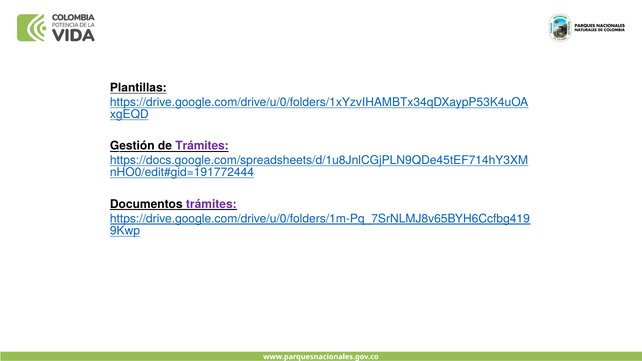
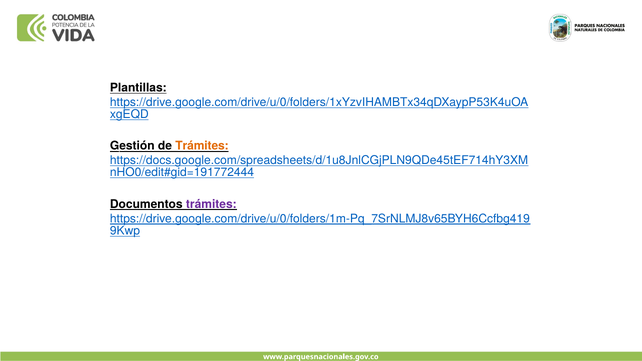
Trámites colour: purple -> orange (202, 146)
